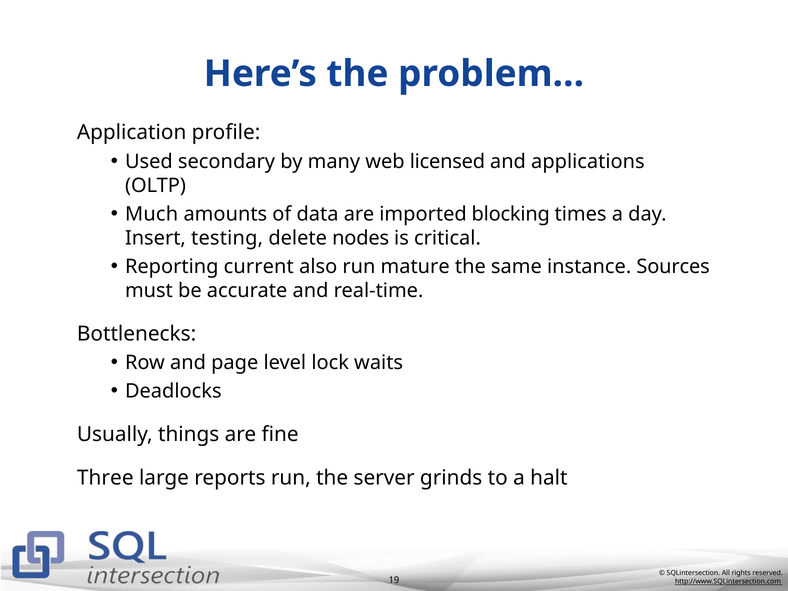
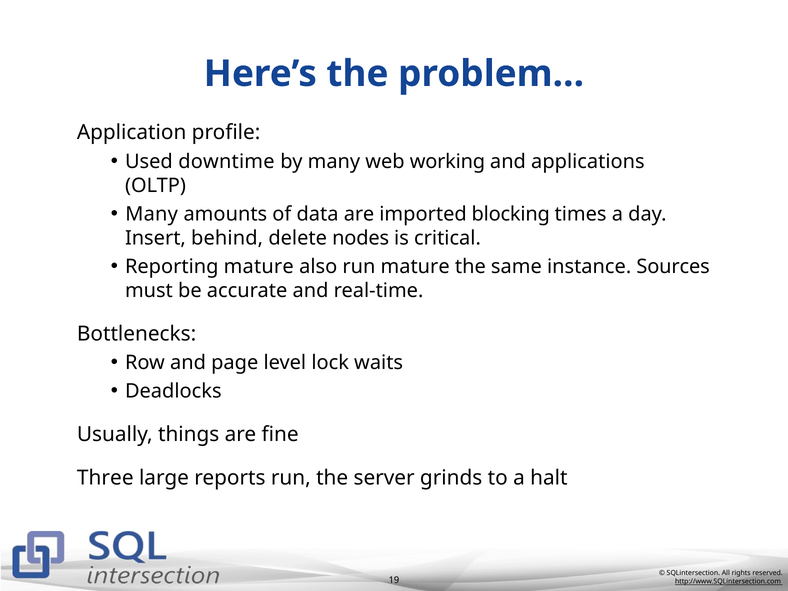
secondary: secondary -> downtime (226, 161)
licensed: licensed -> working (447, 161)
Much: Much -> Many (152, 214)
testing: testing -> behind (227, 238)
Reporting current: current -> mature (259, 267)
